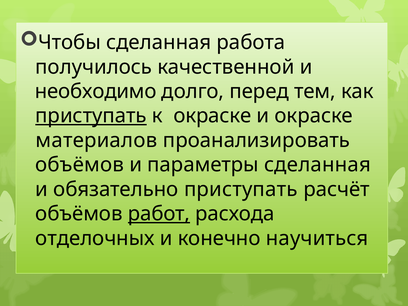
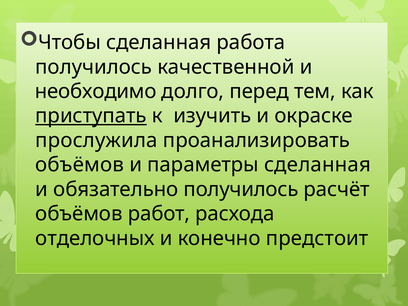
к окраске: окраске -> изучить (212, 116)
материалов: материалов -> прослужила (96, 140)
обязательно приступать: приступать -> получилось (241, 189)
работ underline: present -> none (159, 214)
научиться: научиться -> предстоит (317, 238)
